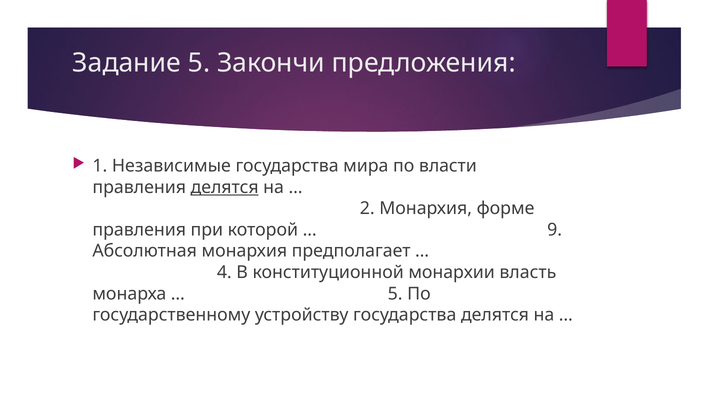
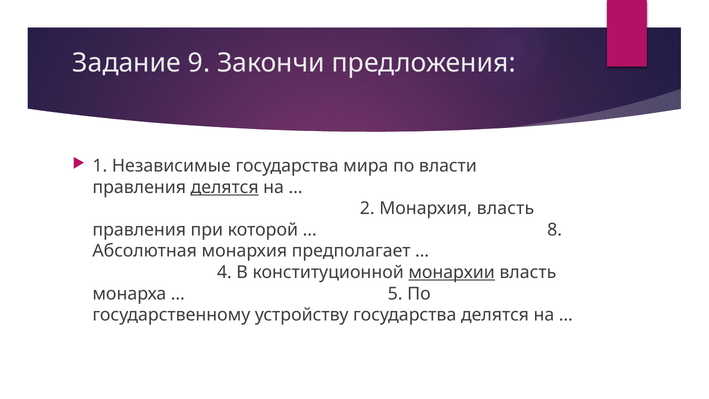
Задание 5: 5 -> 9 (199, 63)
Монархия форме: форме -> власть (505, 208)
9: 9 -> 8 (555, 230)
монархии underline: none -> present (452, 272)
